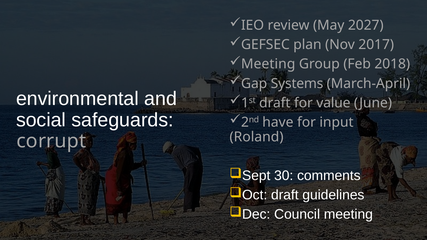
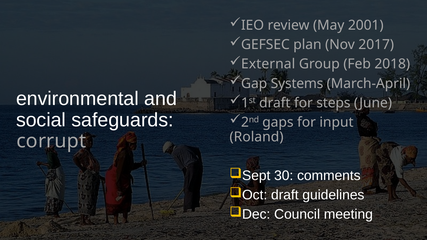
2027: 2027 -> 2001 (366, 25)
Meeting: Meeting -> External (268, 64)
value: value -> steps (333, 103)
have: have -> gaps (278, 122)
